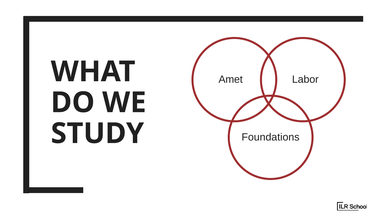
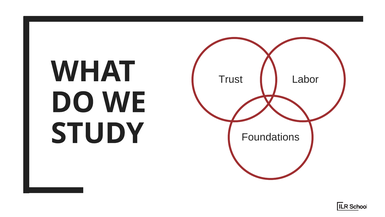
Amet: Amet -> Trust (231, 79)
